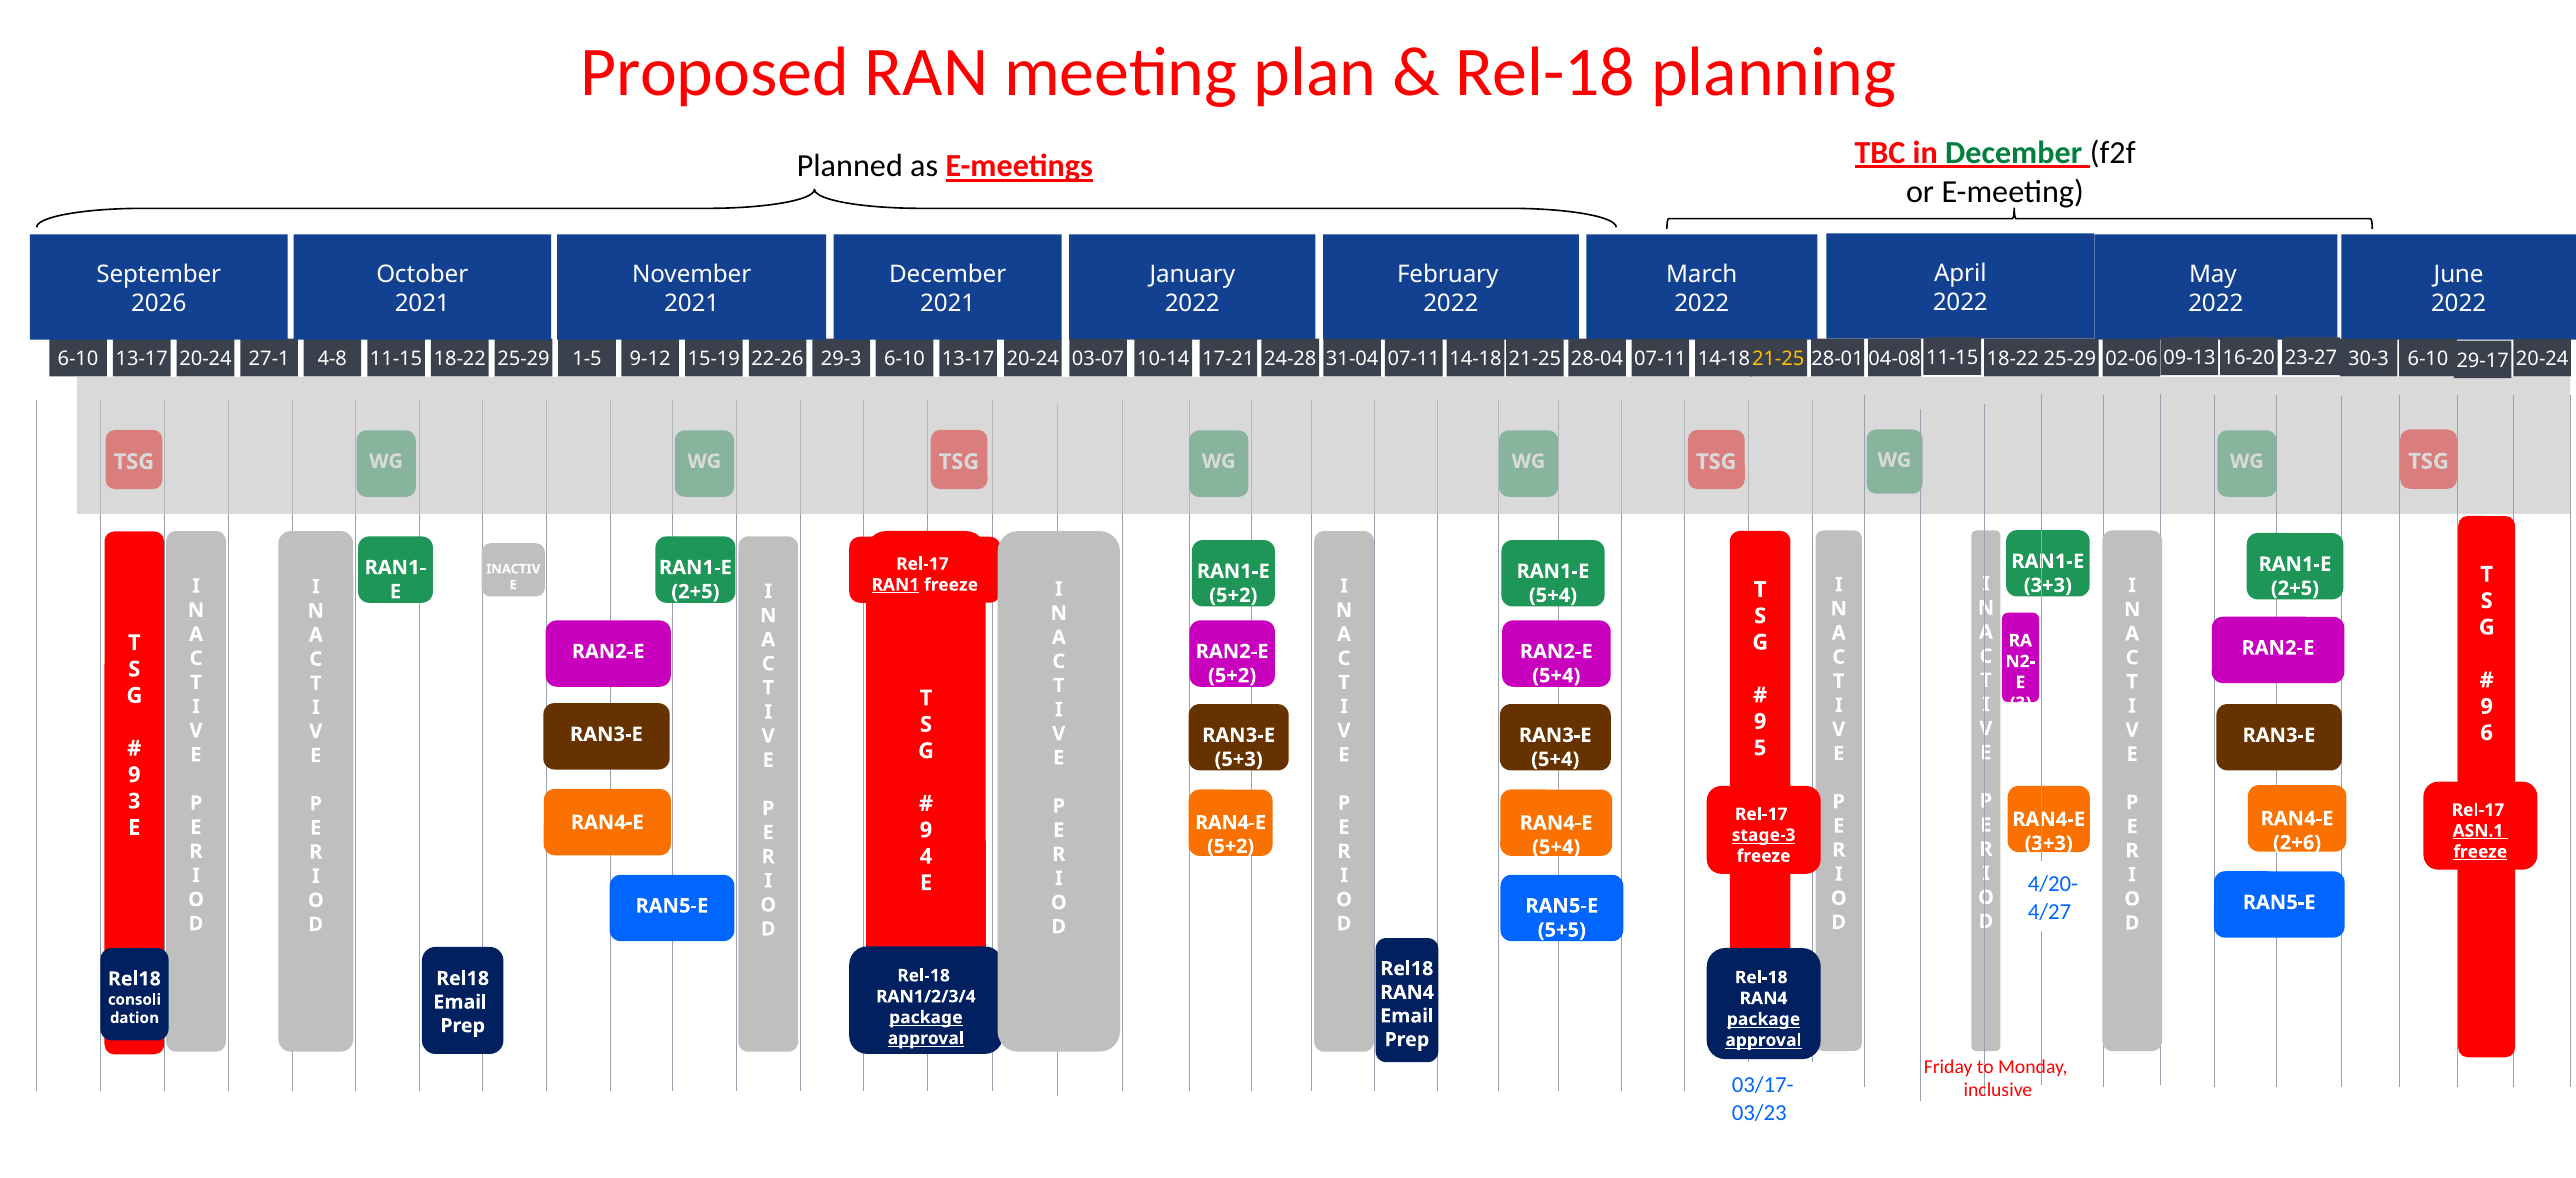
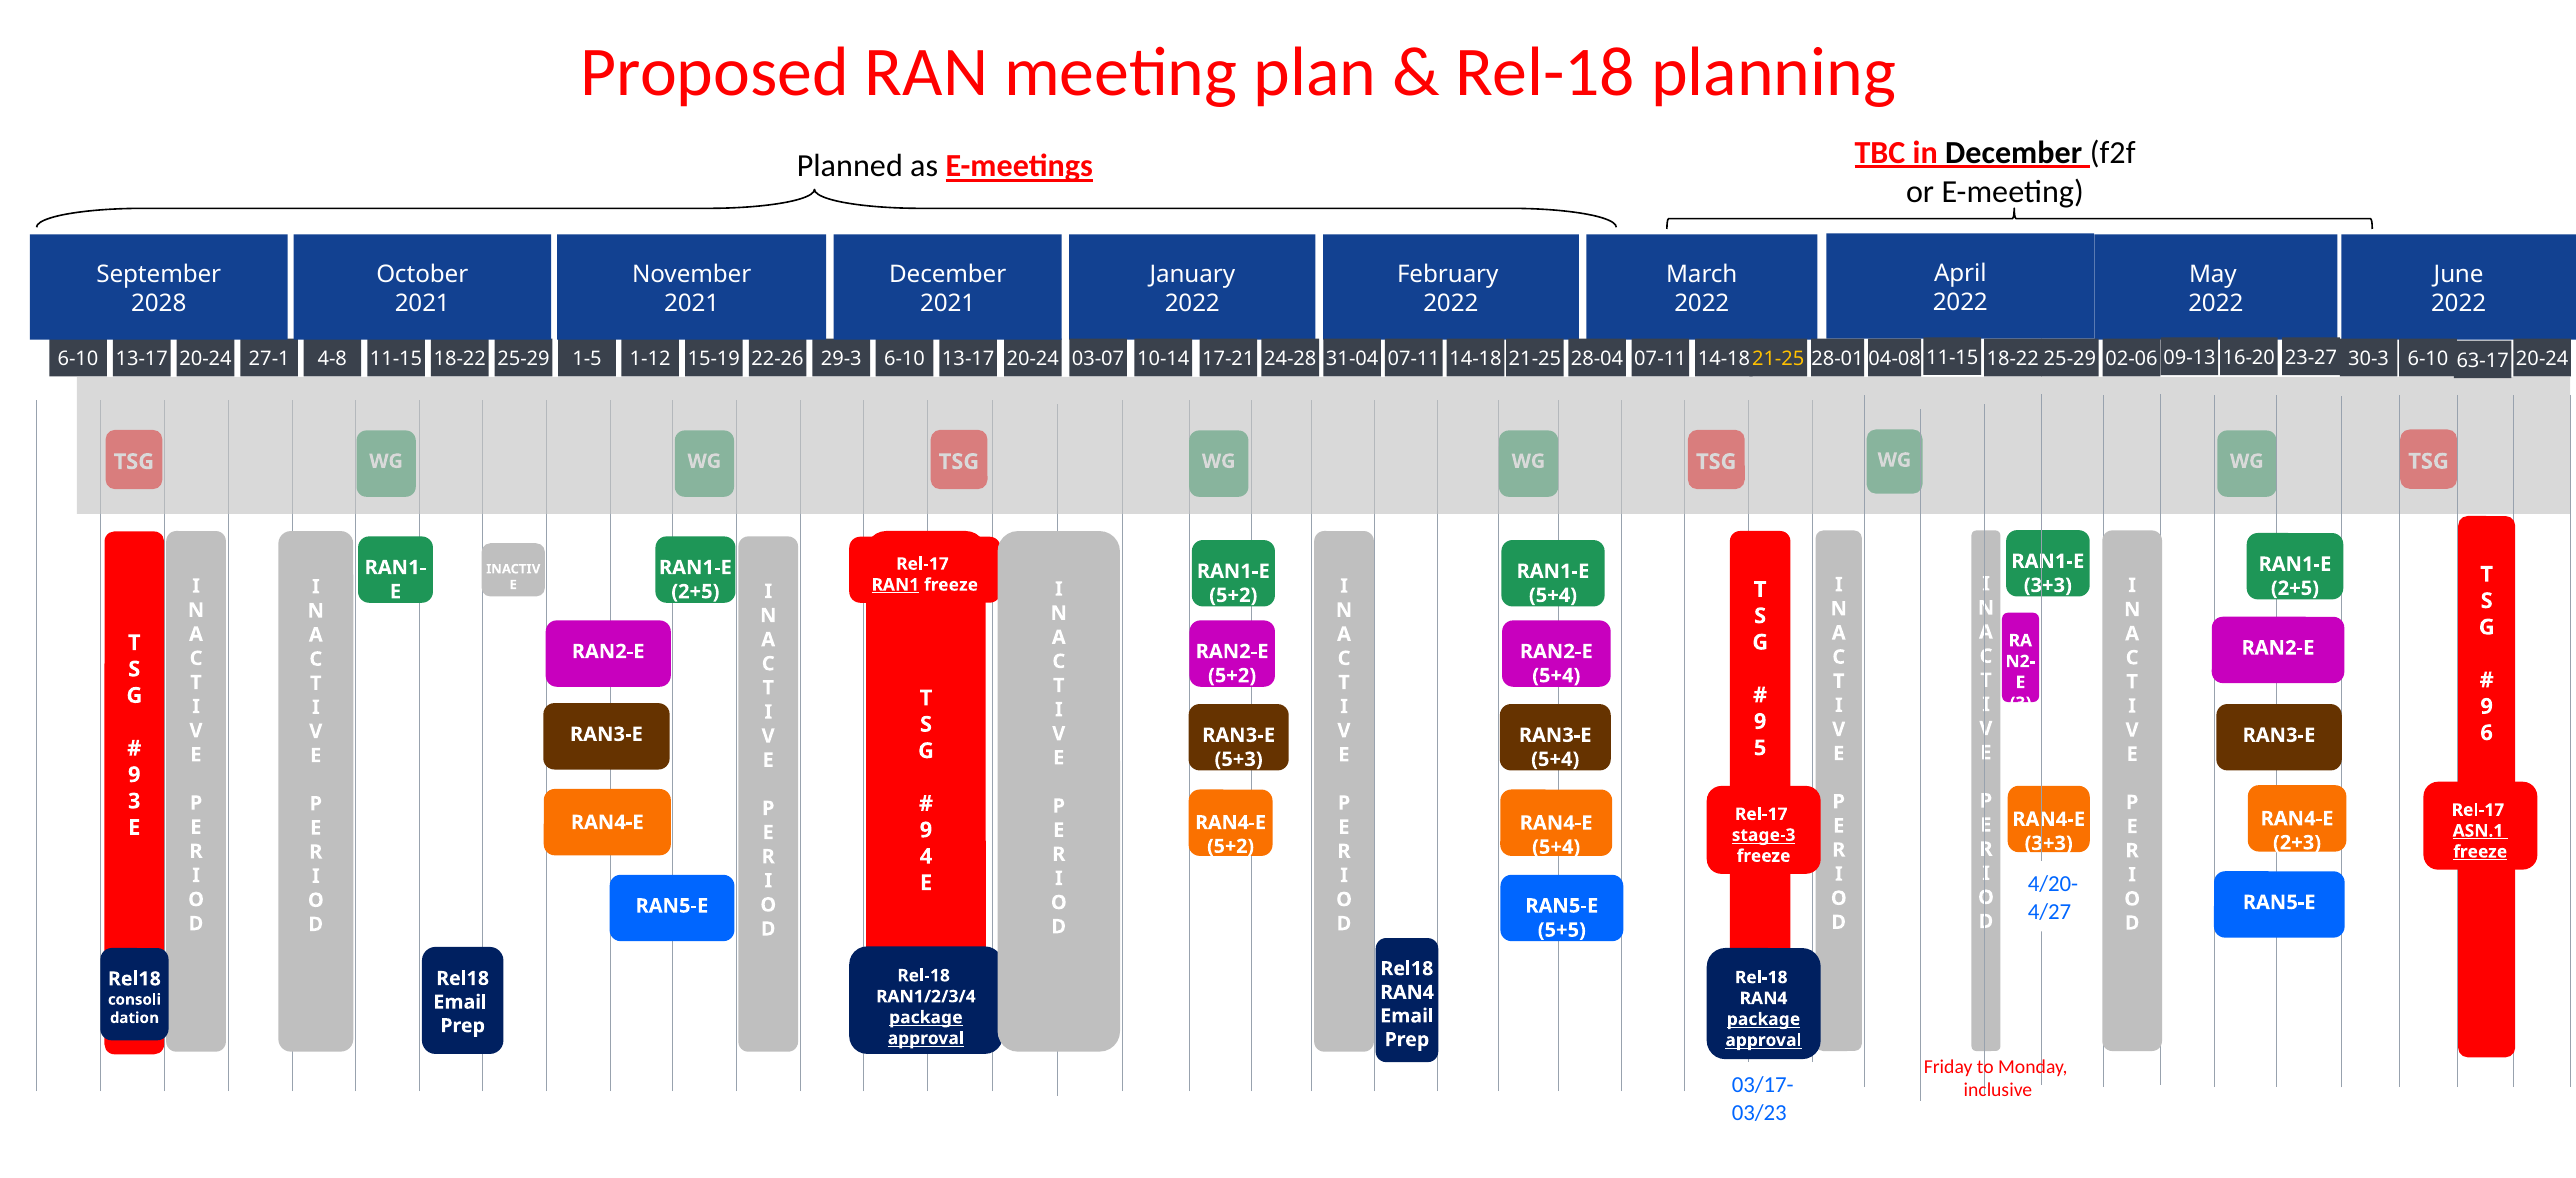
December colour: green -> black (2014, 153)
2026: 2026 -> 2028 (159, 303)
9-12: 9-12 -> 1-12 (650, 359)
29-17: 29-17 -> 63-17 (2483, 361)
2+6: 2+6 -> 2+3 (2297, 843)
